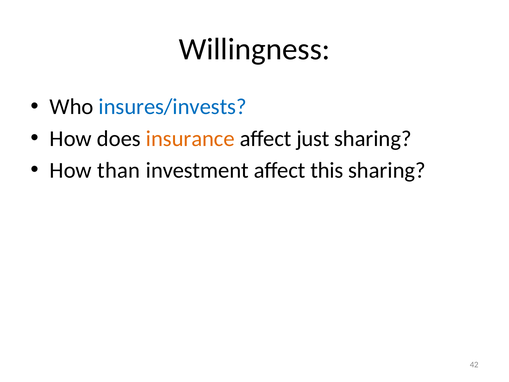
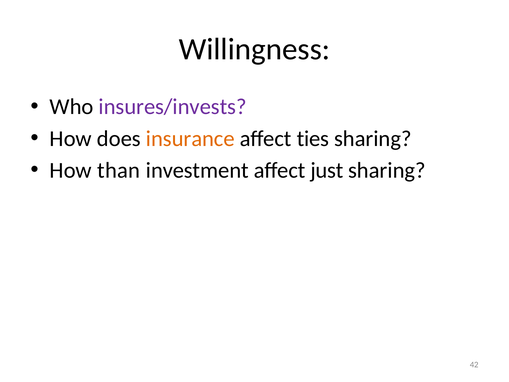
insures/invests colour: blue -> purple (173, 107)
just: just -> ties (313, 138)
this: this -> just (327, 170)
